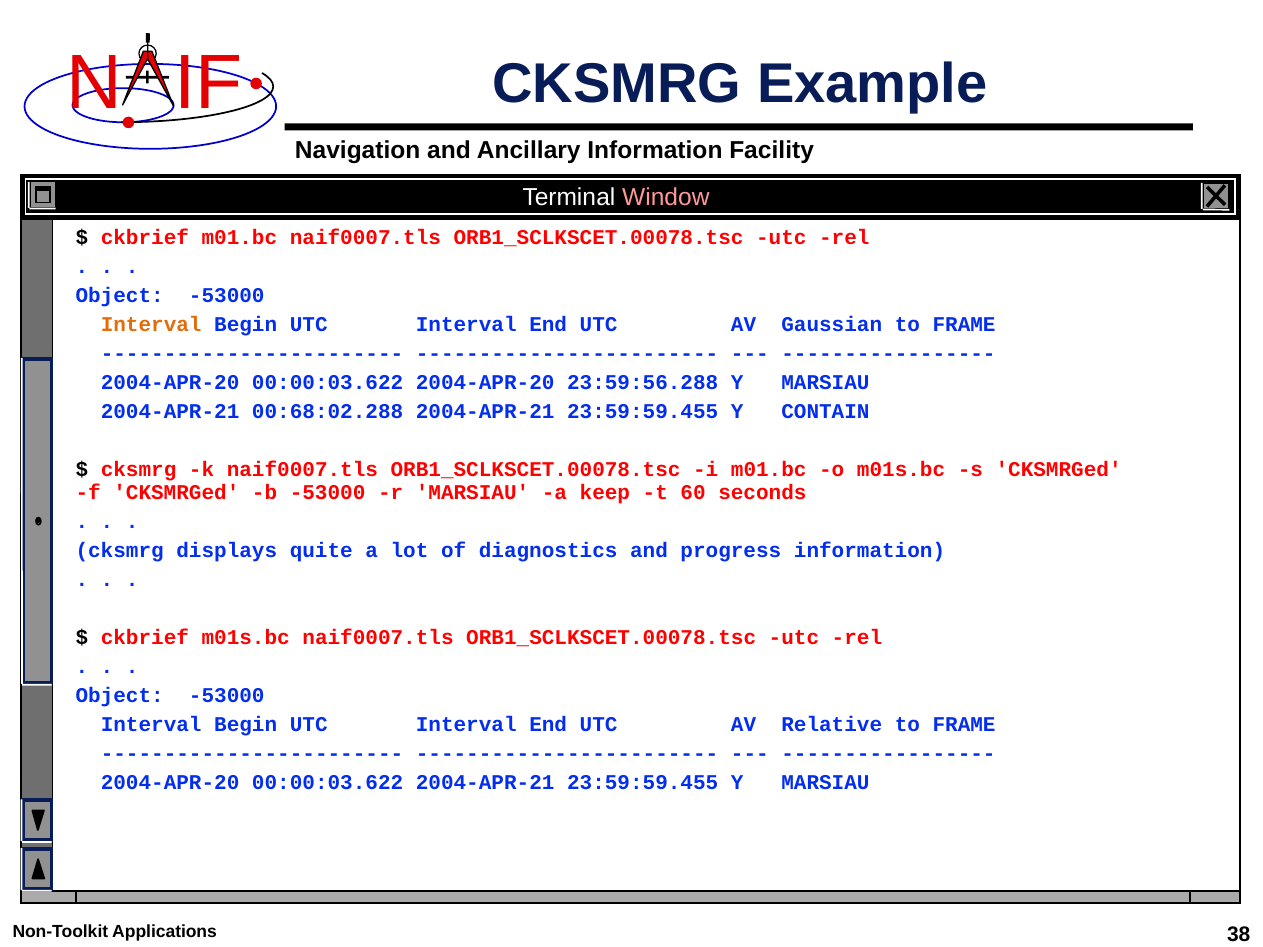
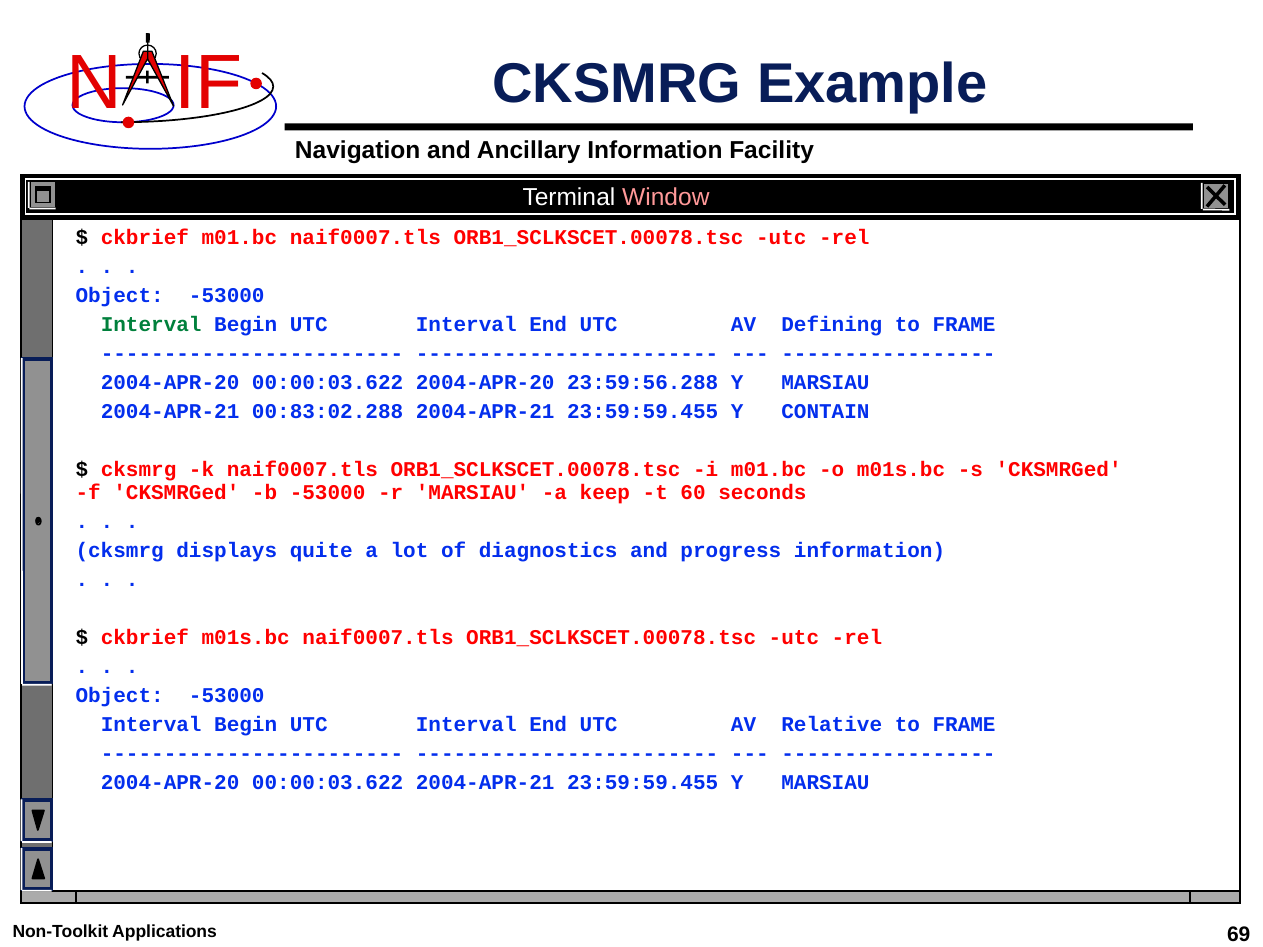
Interval colour: orange -> green (151, 325)
Gaussian: Gaussian -> Defining (832, 325)
00:68:02.288: 00:68:02.288 -> 00:83:02.288 (328, 412)
38: 38 -> 69 (1239, 935)
